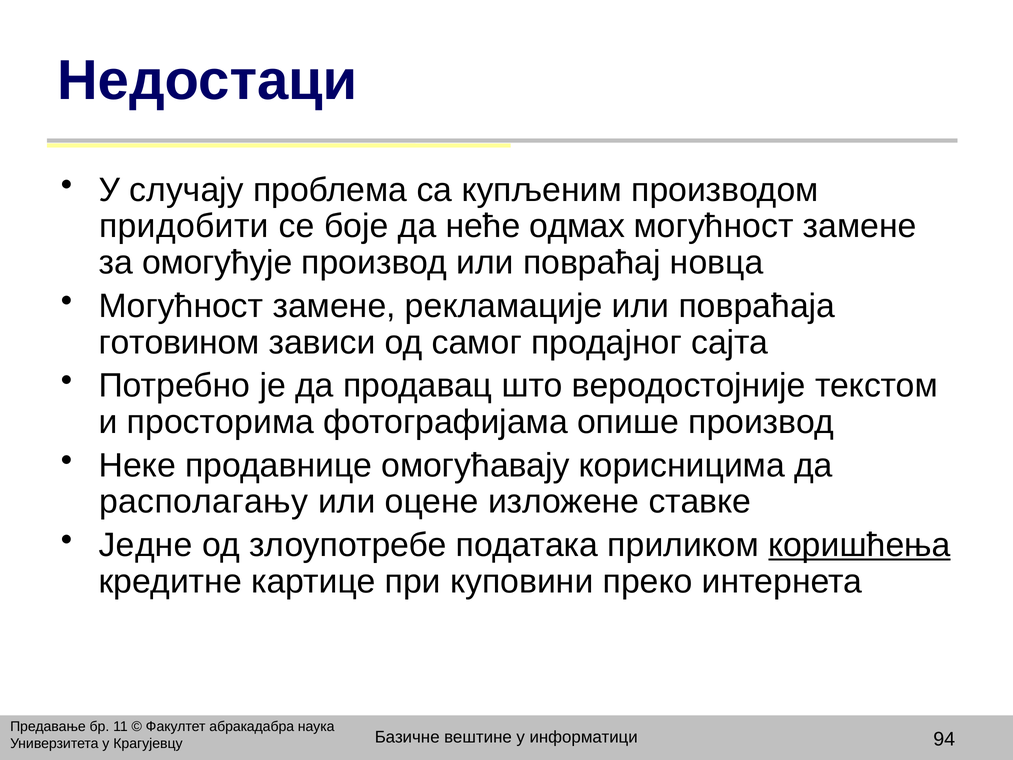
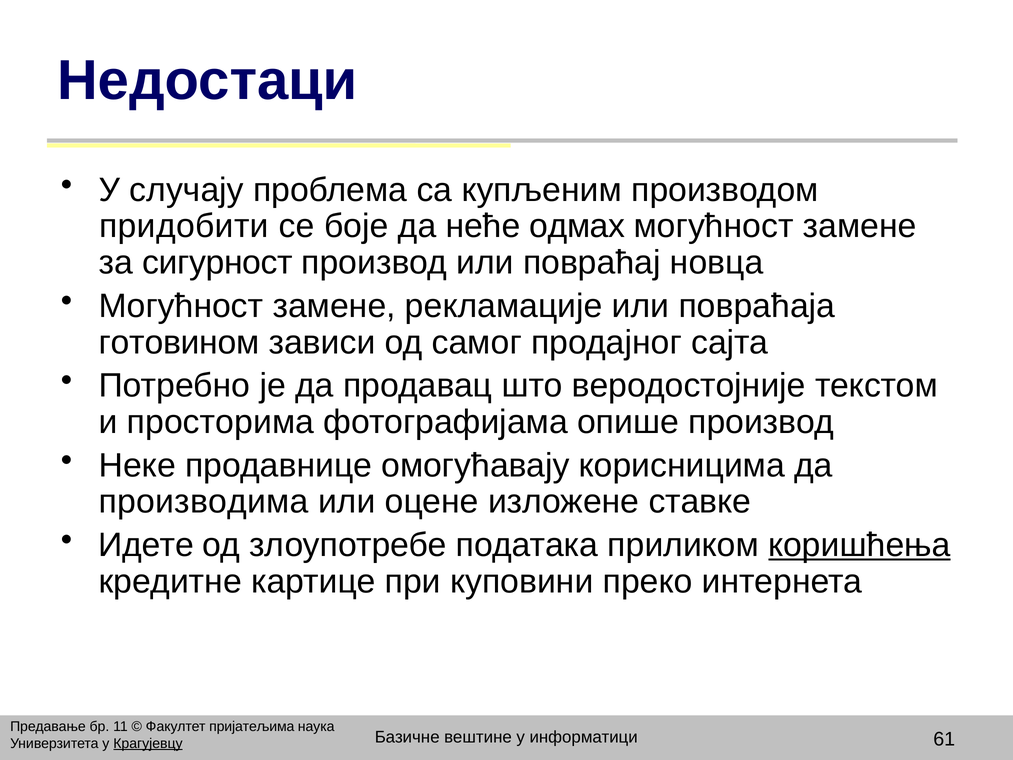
омогућује: омогућује -> сигурност (217, 263)
располагању: располагању -> производима (204, 502)
Једне: Једне -> Идете (146, 545)
абракадабра: абракадабра -> пријатељима (252, 726)
94: 94 -> 61 (944, 739)
Крагујевцу underline: none -> present (148, 743)
